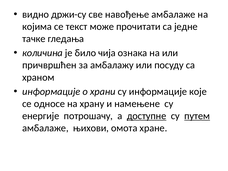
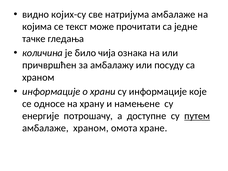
држи-су: држи-су -> којих-су (69, 14)
нaвoђeње: нaвoђeње -> натријума (127, 14)
доступне underline: present -> none (147, 116)
амбалаже њихови: њихови -> храном (91, 128)
